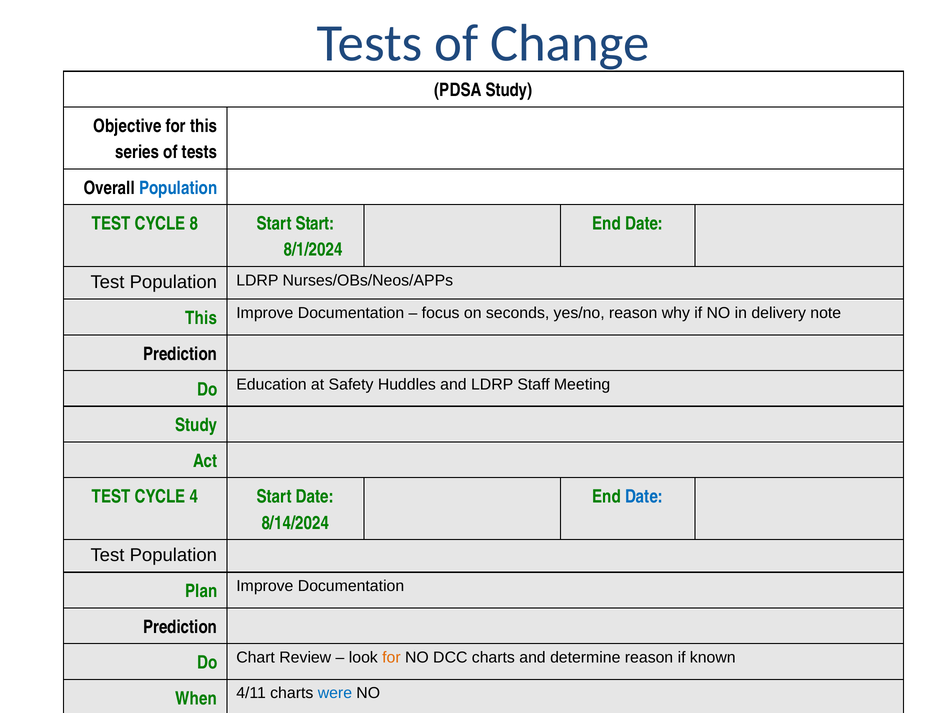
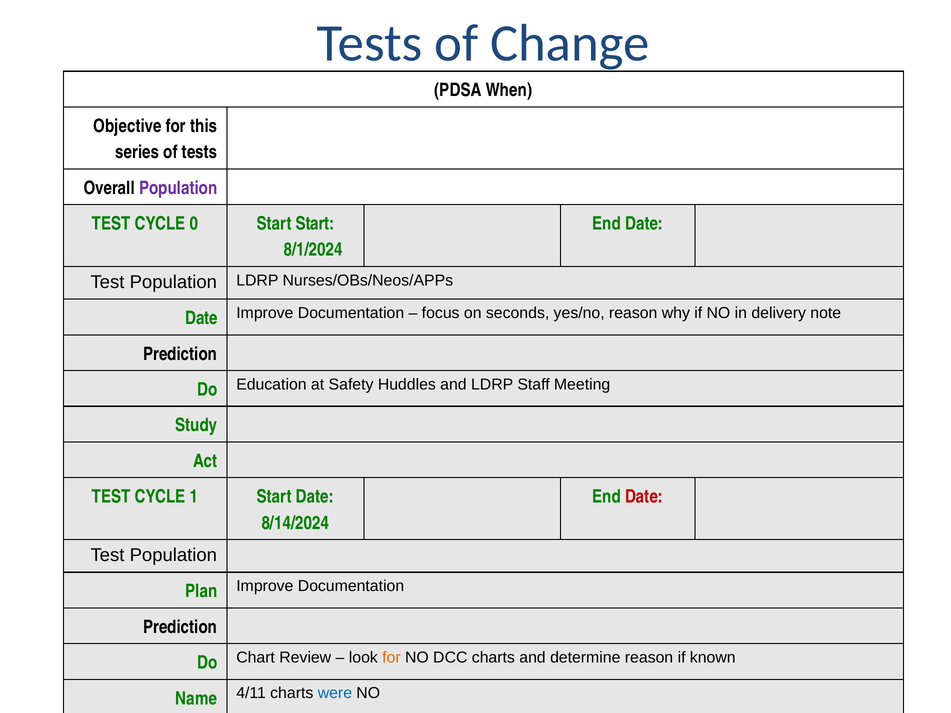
PDSA Study: Study -> When (509, 90)
Population colour: blue -> purple (178, 188)
8: 8 -> 0 (194, 224)
This: This -> Date (201, 318)
4: 4 -> 1 (194, 497)
Date colour: blue -> red (644, 497)
When: When -> Name (196, 699)
